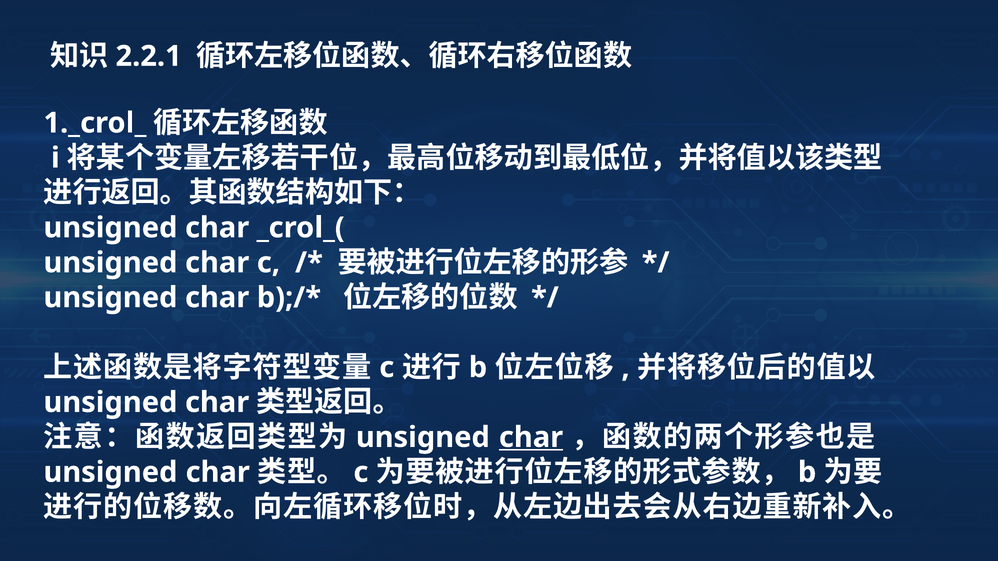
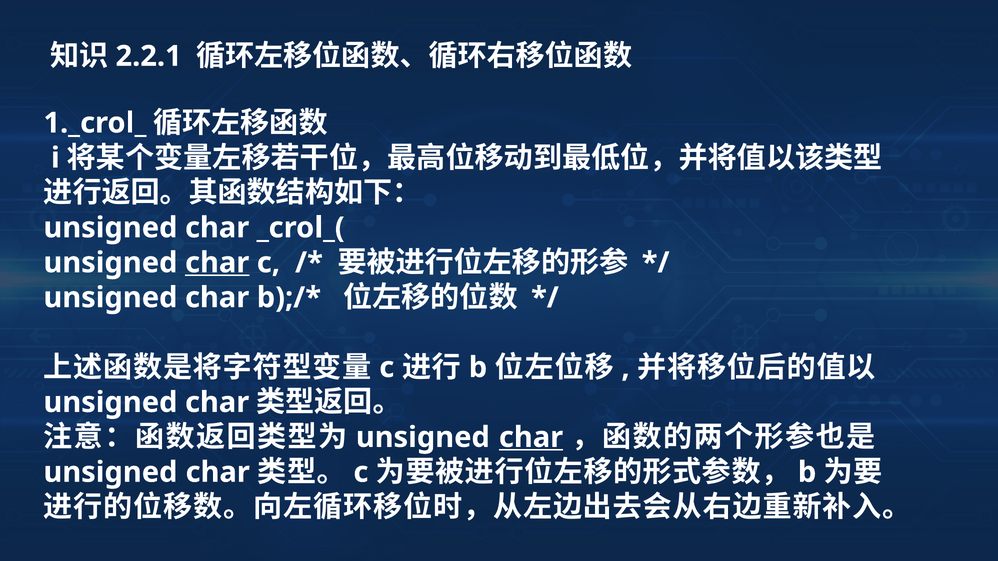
char underline: none -> present (217, 263)
